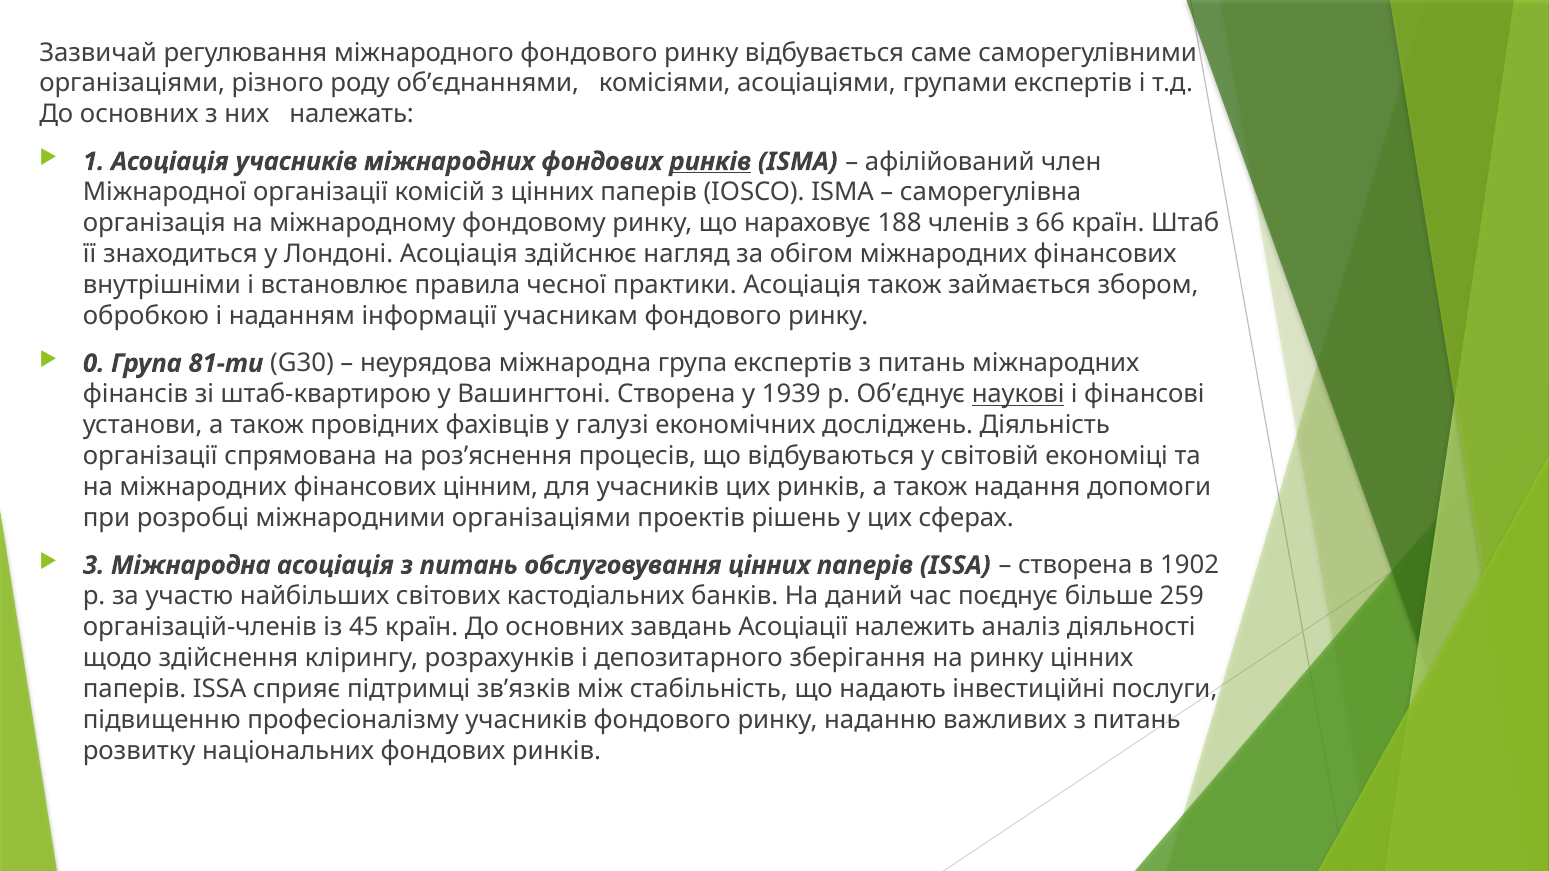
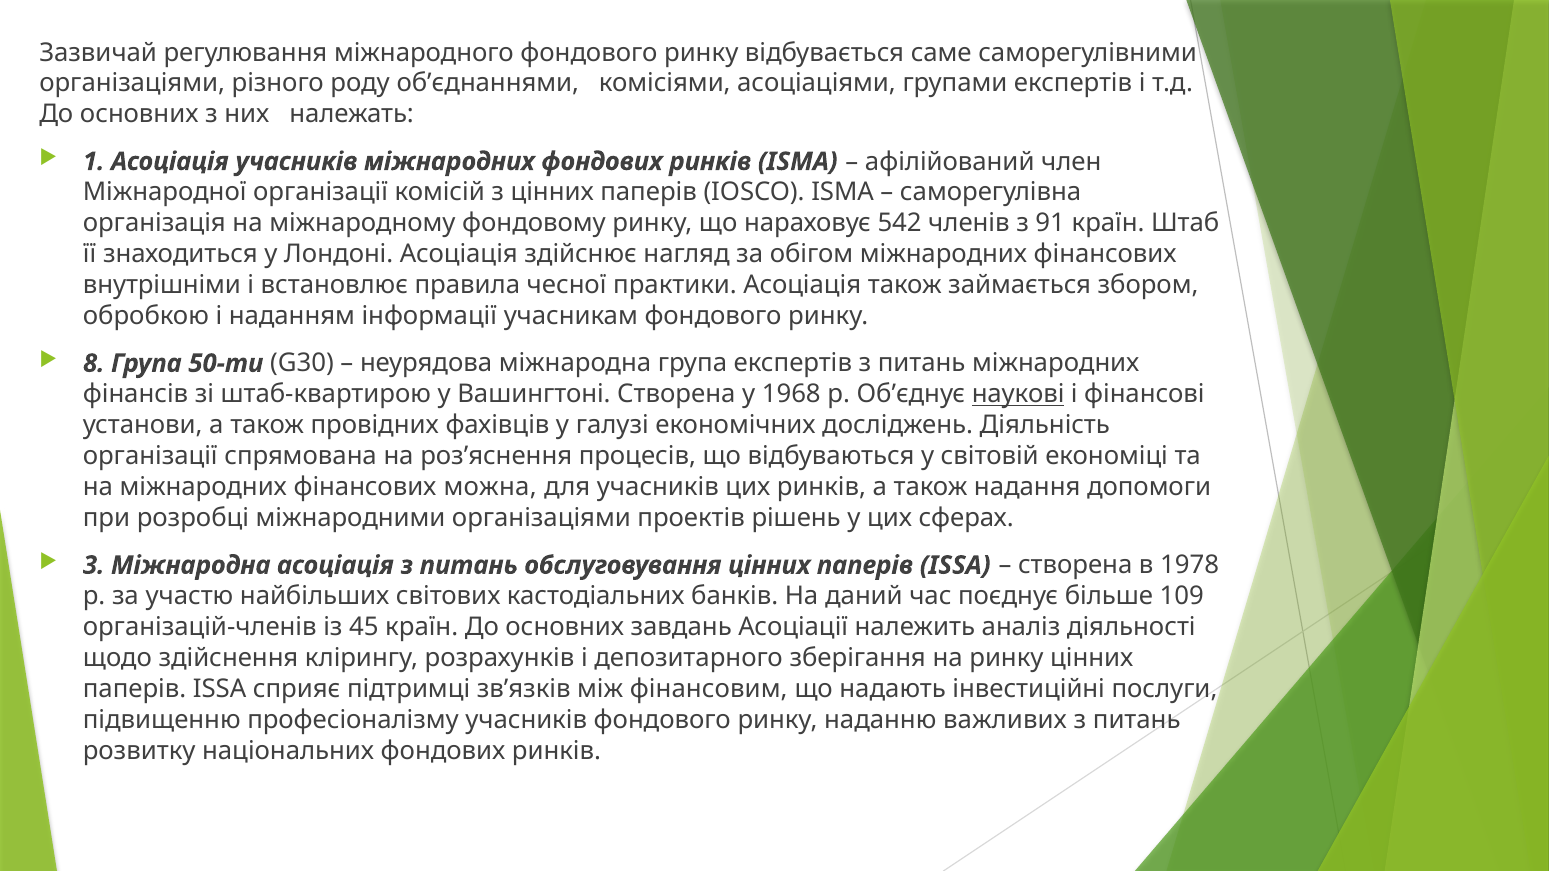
ринків underline: present -> none (710, 162)
188: 188 -> 542 (900, 224)
66: 66 -> 91 (1050, 224)
0: 0 -> 8 (94, 364)
81-ти: 81-ти -> 50-ти (226, 364)
1939: 1939 -> 1968 (791, 394)
цінним: цінним -> можна (490, 487)
1902: 1902 -> 1978 (1190, 565)
259: 259 -> 109 (1182, 596)
стабільність: стабільність -> фінансовим (709, 689)
